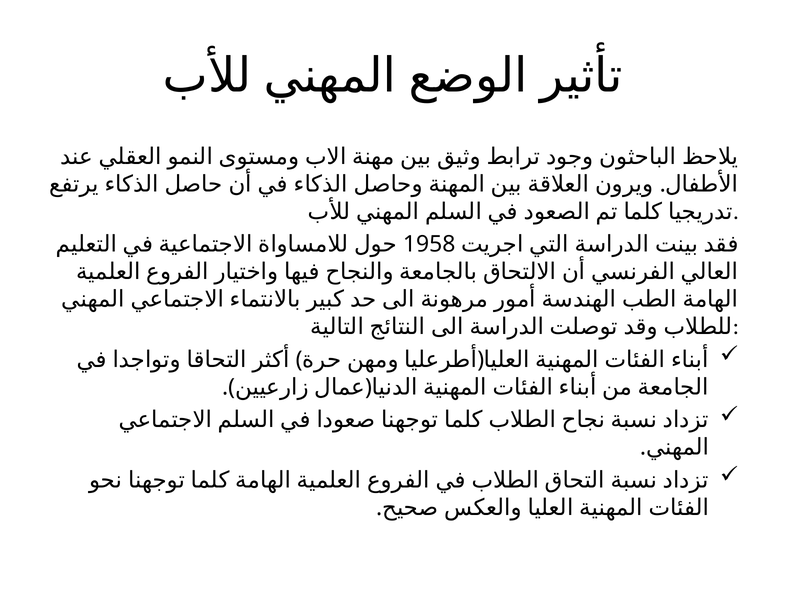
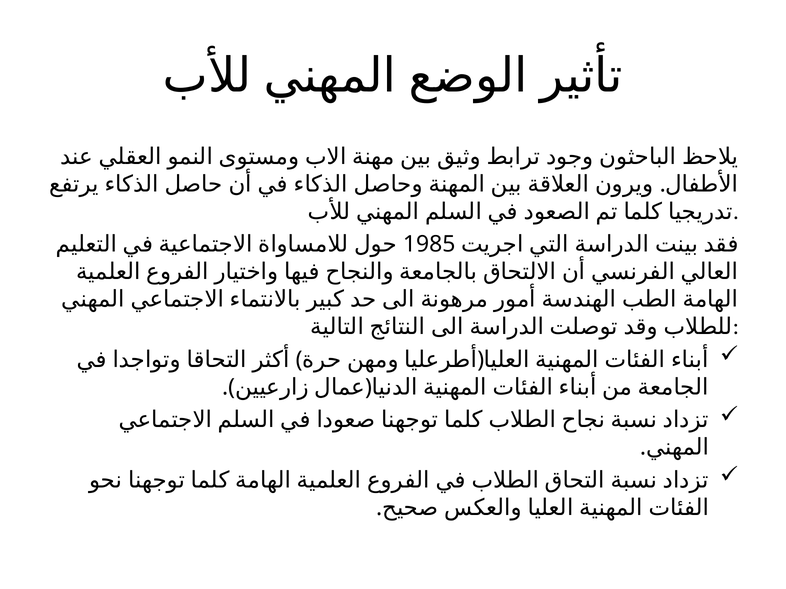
1958: 1958 -> 1985 (429, 245)
